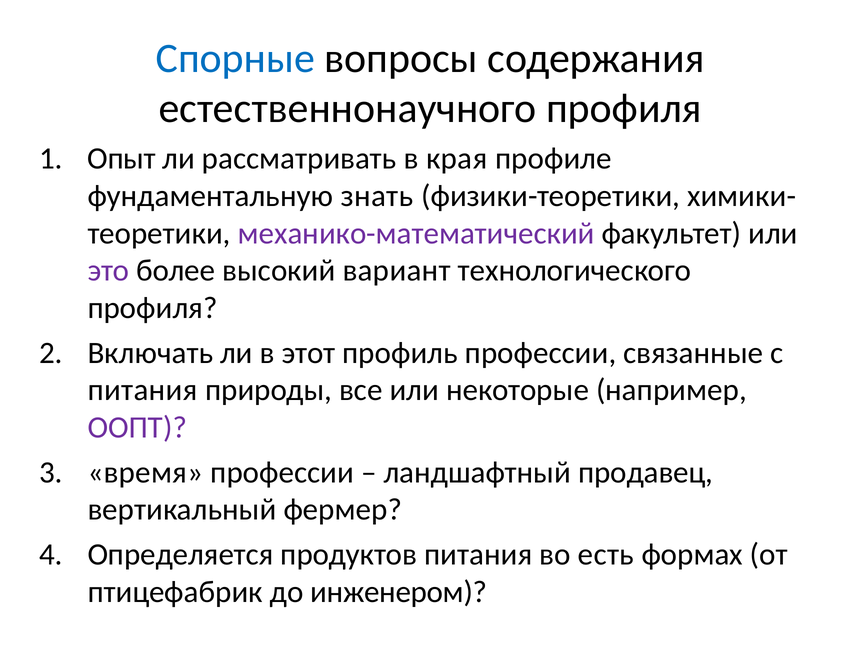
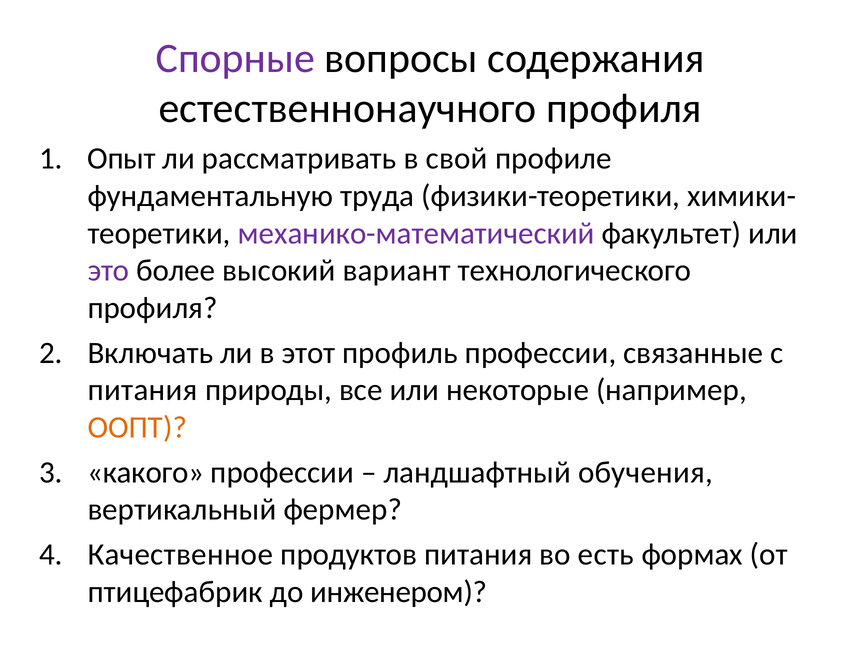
Спорные colour: blue -> purple (235, 58)
края: края -> свой (457, 159)
знать: знать -> труда (377, 196)
ООПТ colour: purple -> orange (137, 427)
время: время -> какого (146, 472)
продавец: продавец -> обучения (645, 472)
Определяется: Определяется -> Качественное (180, 554)
